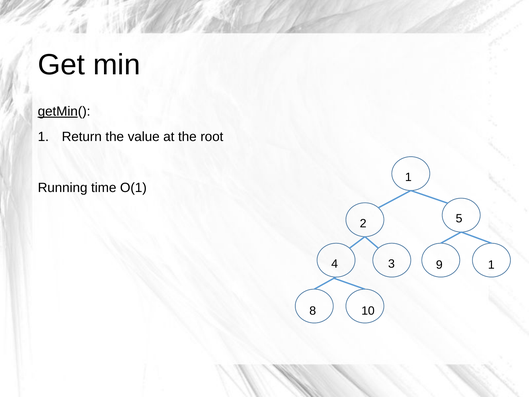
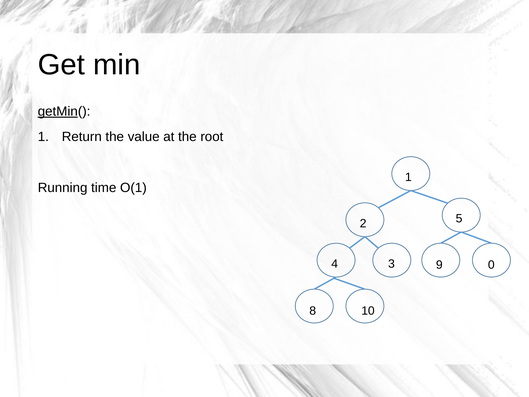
9 1: 1 -> 0 (491, 265)
